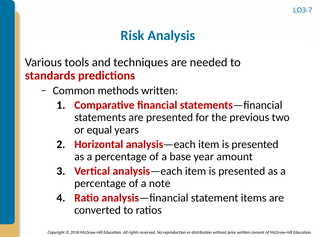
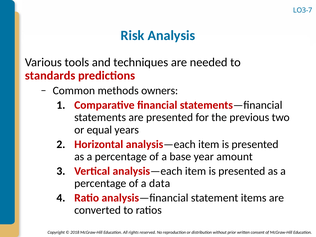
methods written: written -> owners (160, 91)
note: note -> data (160, 183)
